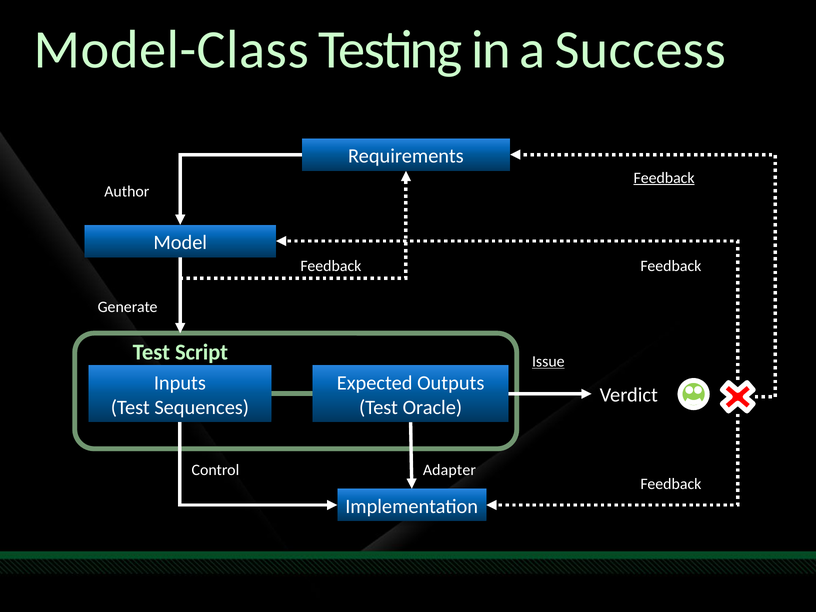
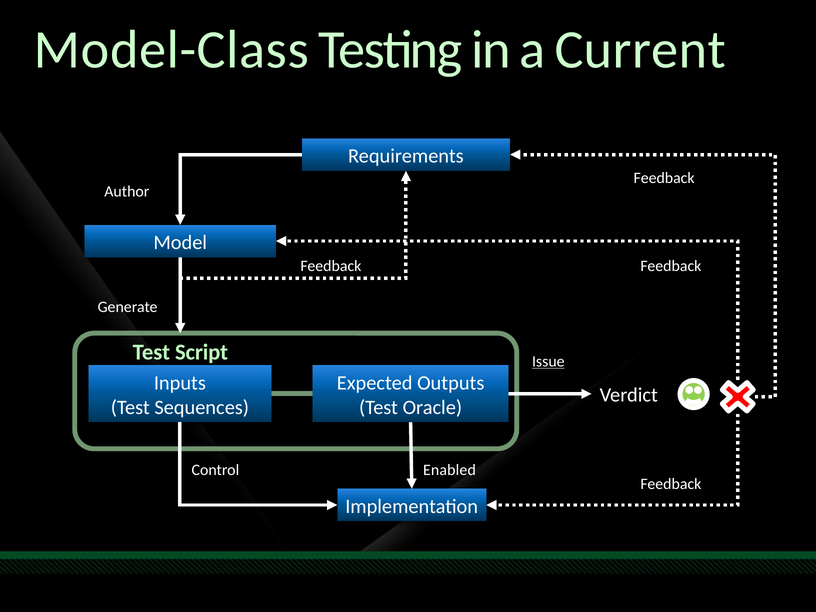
Success: Success -> Current (640, 50)
Feedback underline: present -> none (664, 178)
Adapter: Adapter -> Enabled (449, 470)
